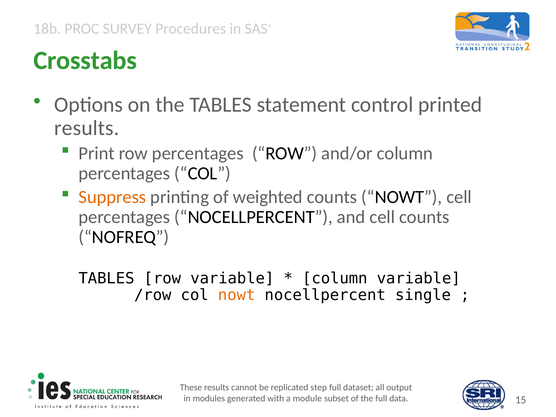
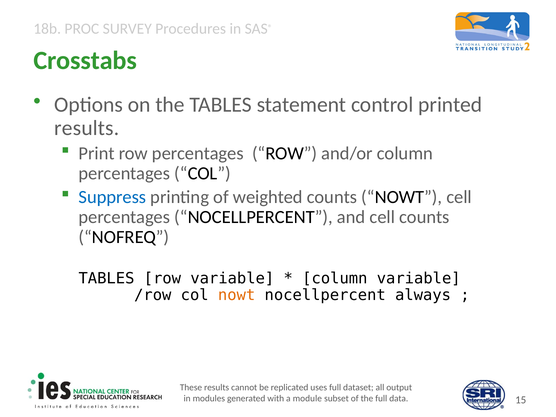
Suppress colour: orange -> blue (112, 197)
single: single -> always (423, 295)
step: step -> uses (319, 387)
